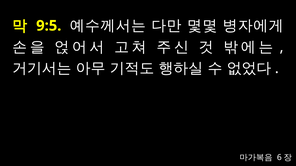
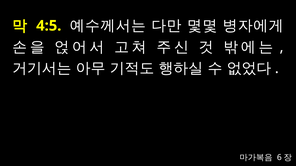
9:5: 9:5 -> 4:5 (49, 26)
